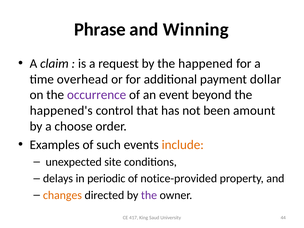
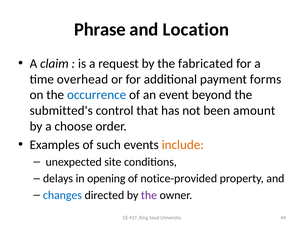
Winning: Winning -> Location (196, 29)
happened: happened -> fabricated (206, 63)
dollar: dollar -> forms (266, 79)
occurrence colour: purple -> blue (97, 95)
happened's: happened's -> submitted's (61, 111)
periodic: periodic -> opening (106, 179)
changes colour: orange -> blue (62, 195)
